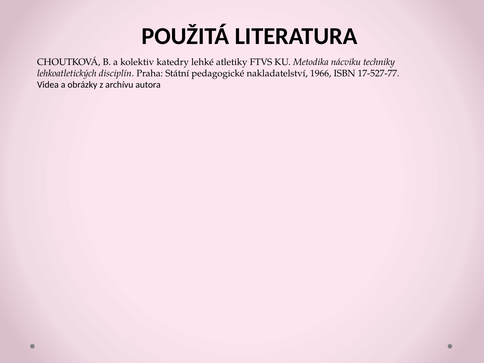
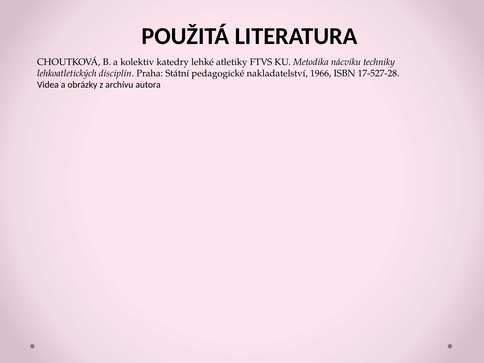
17-527-77: 17-527-77 -> 17-527-28 (379, 73)
